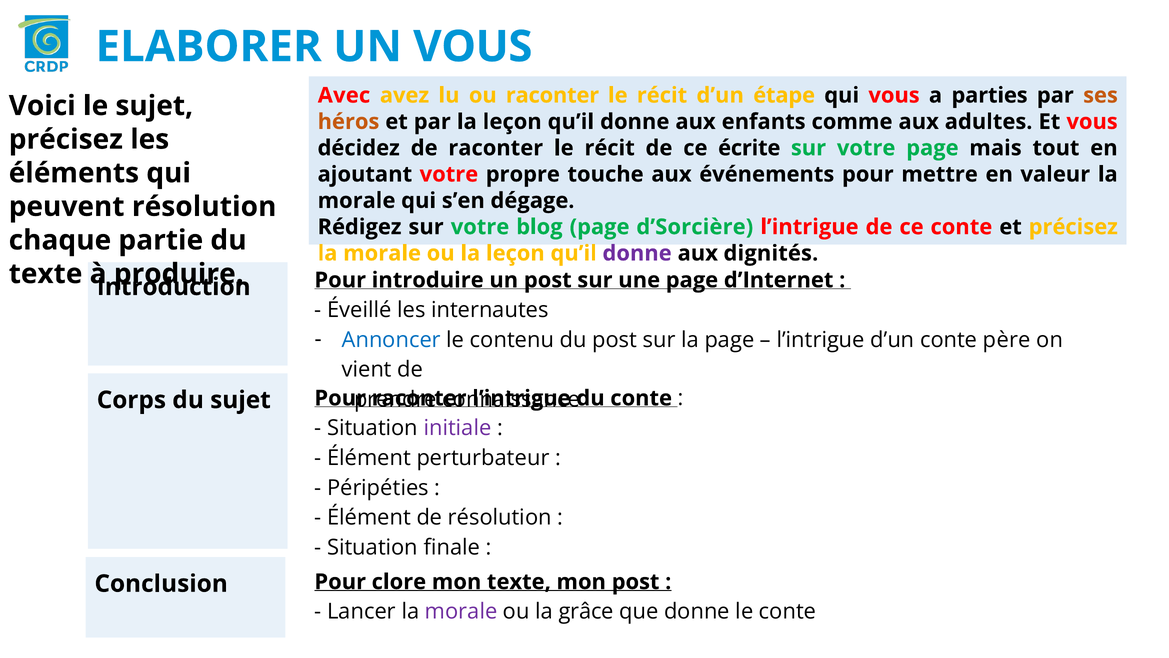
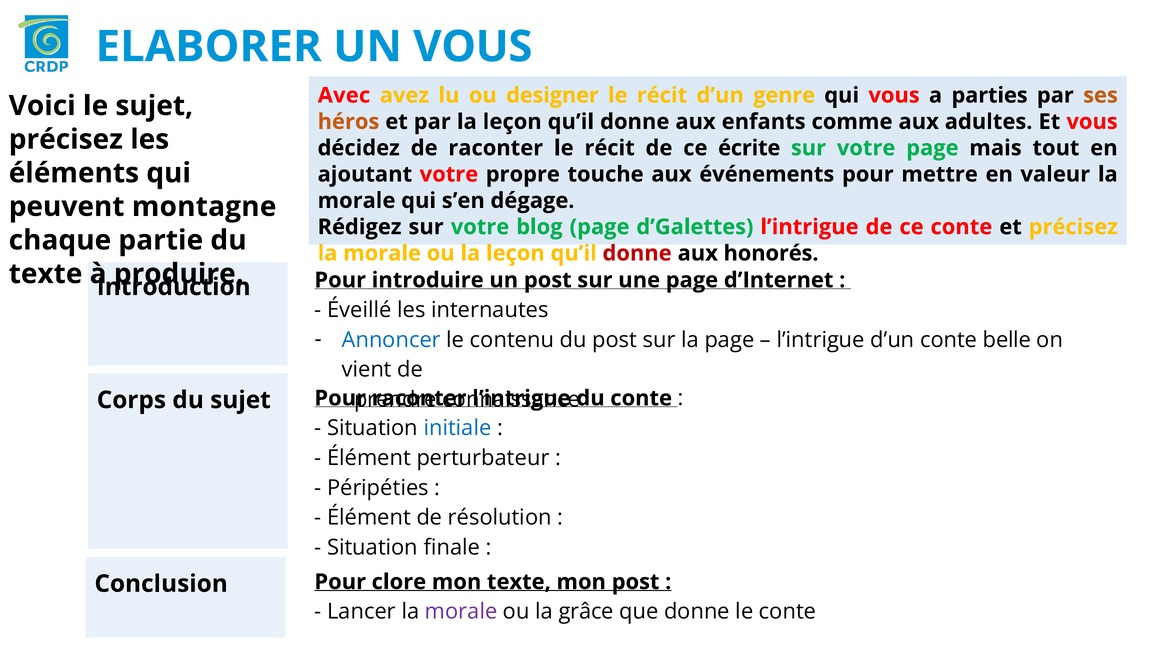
ou raconter: raconter -> designer (552, 95)
étape: étape -> genre (784, 95)
peuvent résolution: résolution -> montagne (204, 206)
d’Sorcière: d’Sorcière -> d’Galettes (695, 227)
donne colour: purple -> red (637, 253)
dignités: dignités -> honorés (771, 253)
père: père -> belle (1007, 340)
initiale colour: purple -> blue (458, 428)
